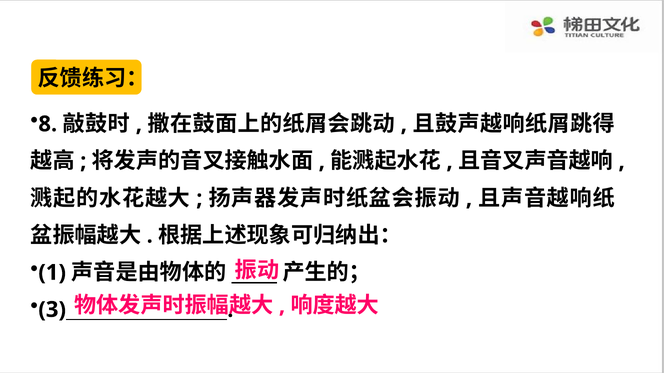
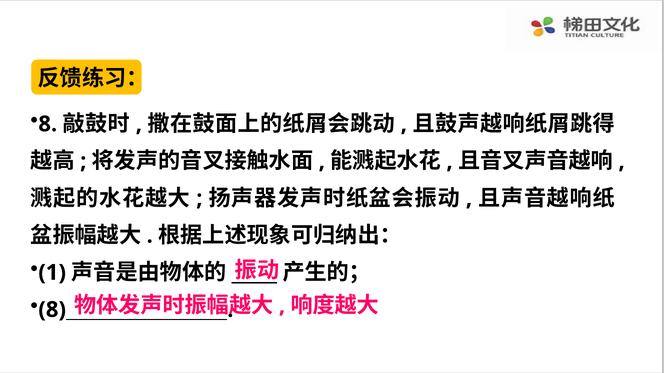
3: 3 -> 8 (52, 310)
